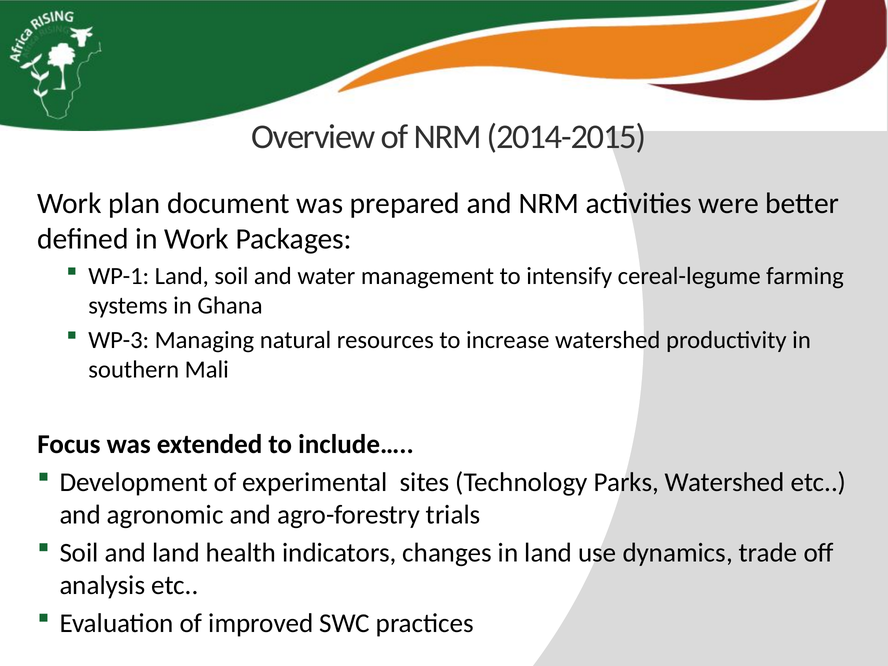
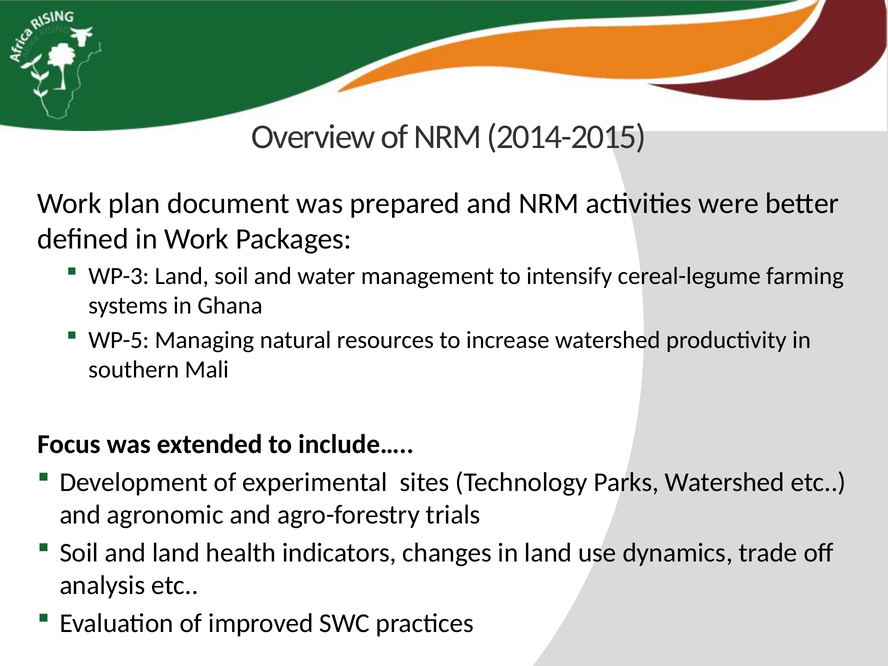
WP-1: WP-1 -> WP-3 (119, 276)
WP-3: WP-3 -> WP-5 (119, 340)
